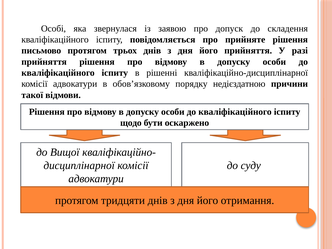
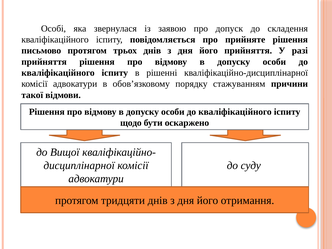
недієздатною: недієздатною -> стажуванням (239, 84)
